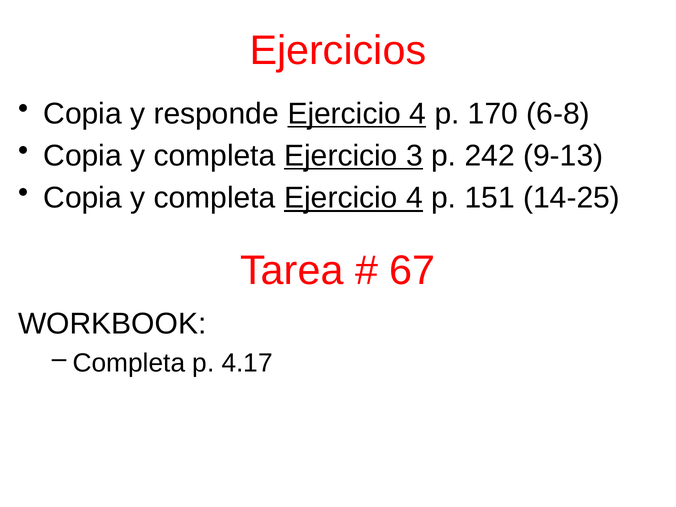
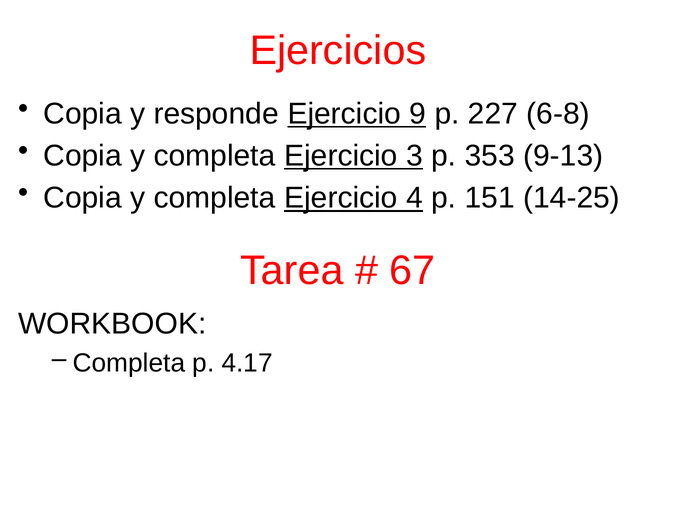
responde Ejercicio 4: 4 -> 9 (418, 114)
170: 170 -> 227 (493, 114)
242: 242 -> 353 (490, 156)
